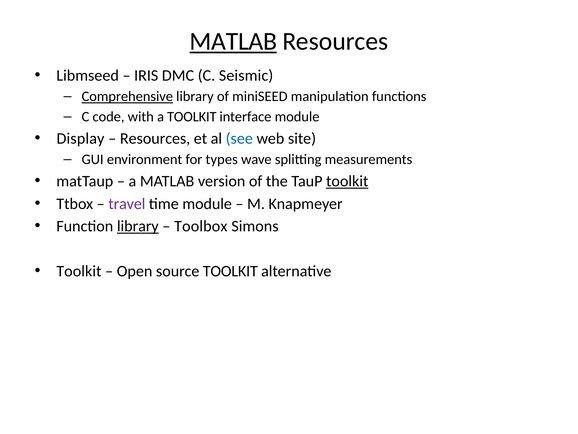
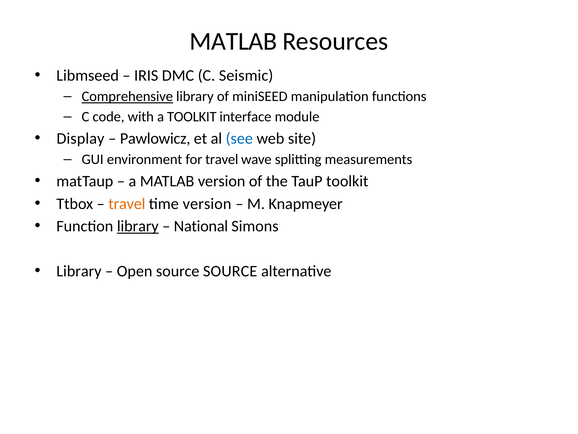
MATLAB underline: present -> none (233, 41)
Resources: Resources -> Pawlowicz (155, 138)
for types: types -> travel (222, 159)
toolkit underline: present -> none (347, 181)
travel colour: purple -> orange (127, 203)
time module: module -> version (207, 203)
Toolbox: Toolbox -> National (201, 226)
Toolkit: Toolkit -> Library (79, 271)
source TOOLKIT: TOOLKIT -> SOURCE (230, 271)
